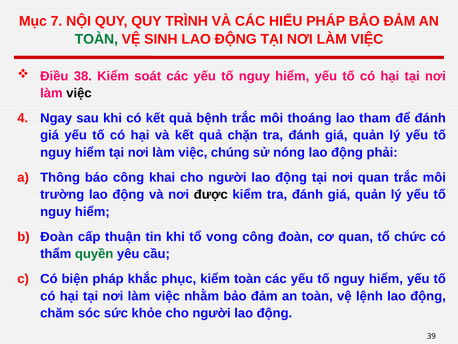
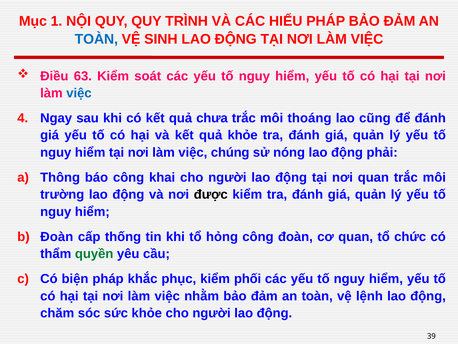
7: 7 -> 1 (57, 21)
TOÀN colour: green -> blue (96, 39)
38: 38 -> 63 (83, 76)
việc colour: black -> blue (79, 93)
bệnh: bệnh -> chưa (212, 118)
tham: tham -> cũng (375, 118)
quả chặn: chặn -> khỏe (243, 135)
thuận: thuận -> thống (123, 236)
vong: vong -> hỏng (222, 236)
kiểm toàn: toàn -> phối (248, 278)
